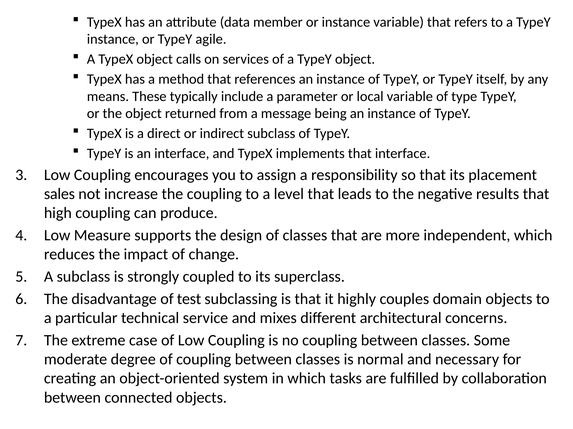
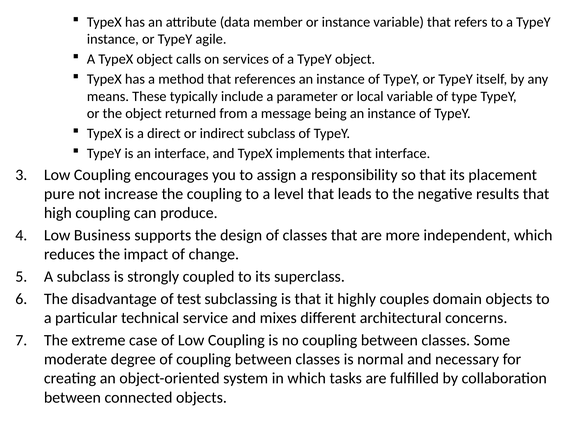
sales: sales -> pure (59, 194)
Measure: Measure -> Business (102, 236)
